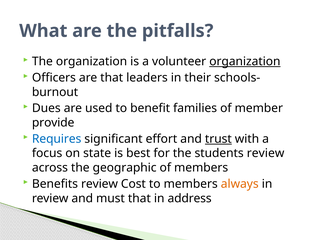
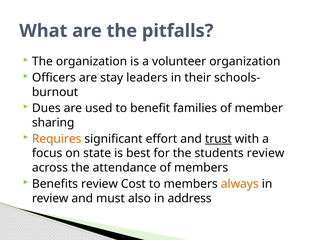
organization underline: present -> none (245, 61)
are that: that -> stay (112, 78)
provide: provide -> sharing (53, 123)
Requires colour: blue -> orange (57, 139)
geographic: geographic -> attendance (125, 168)
must that: that -> also (139, 198)
